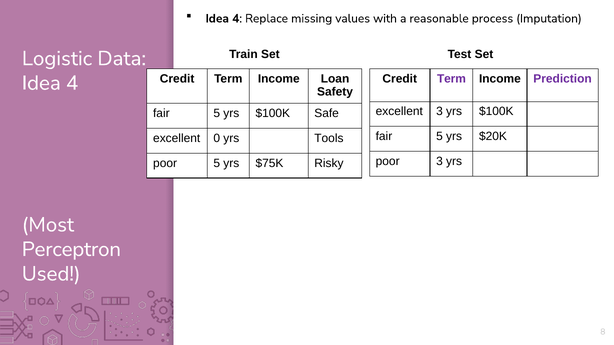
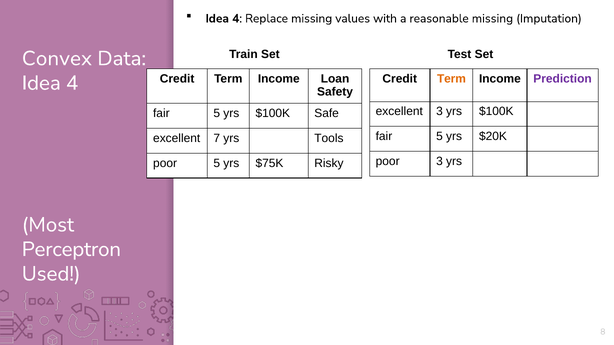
reasonable process: process -> missing (492, 18)
Logistic: Logistic -> Convex (57, 59)
Term colour: purple -> orange (451, 79)
0: 0 -> 7 (217, 138)
